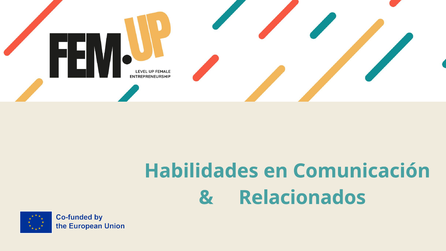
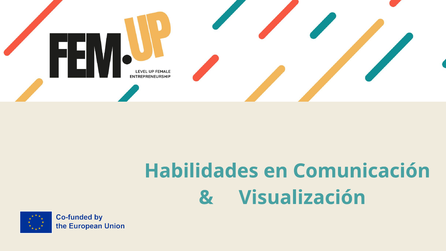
Relacionados: Relacionados -> Visualización (302, 197)
